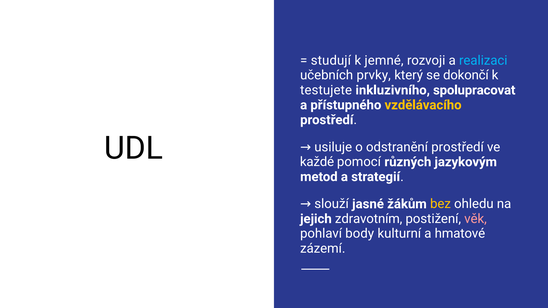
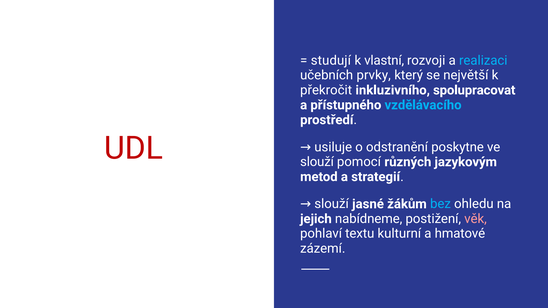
jemné: jemné -> vlastní (384, 60)
dokončí: dokončí -> největší (466, 75)
testujete: testujete -> překročit (326, 90)
vzdělávacího colour: yellow -> light blue (423, 105)
UDL colour: black -> red (134, 148)
odstranění prostředí: prostředí -> poskytne (458, 147)
každé: každé -> slouží (317, 162)
bez colour: yellow -> light blue (440, 204)
zdravotním: zdravotním -> nabídneme (369, 219)
body: body -> textu (360, 234)
